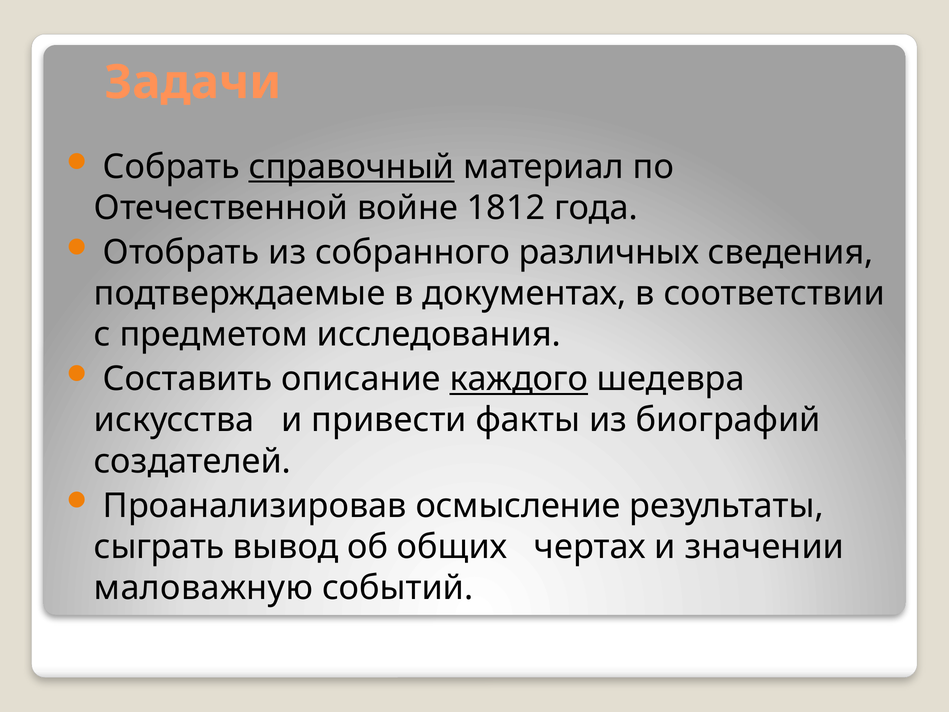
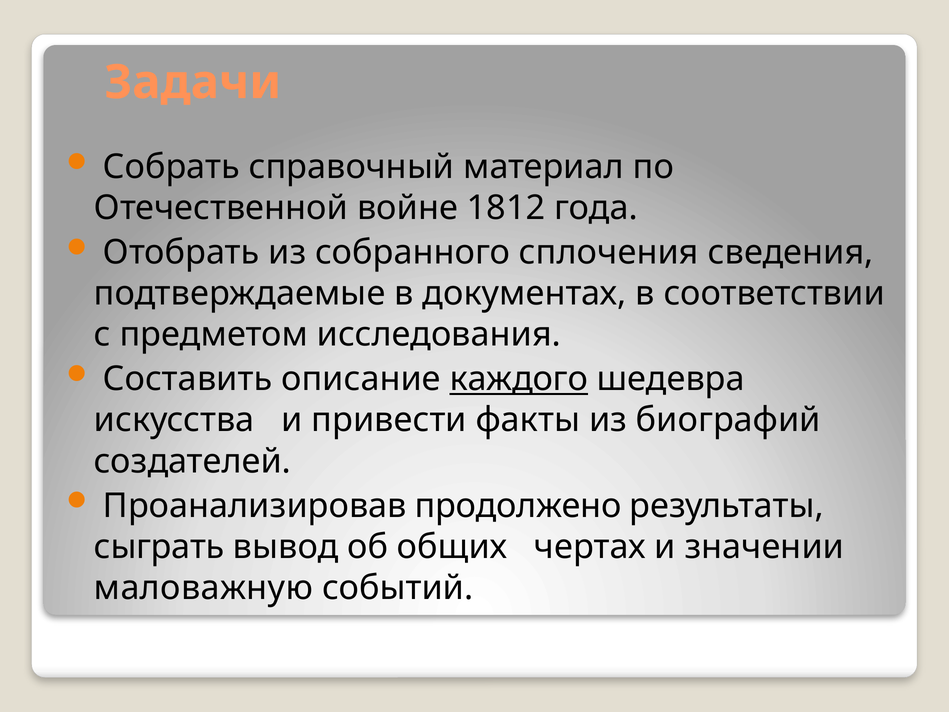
справочный underline: present -> none (352, 167)
различных: различных -> сплочения (609, 252)
осмысление: осмысление -> продолжено (518, 506)
